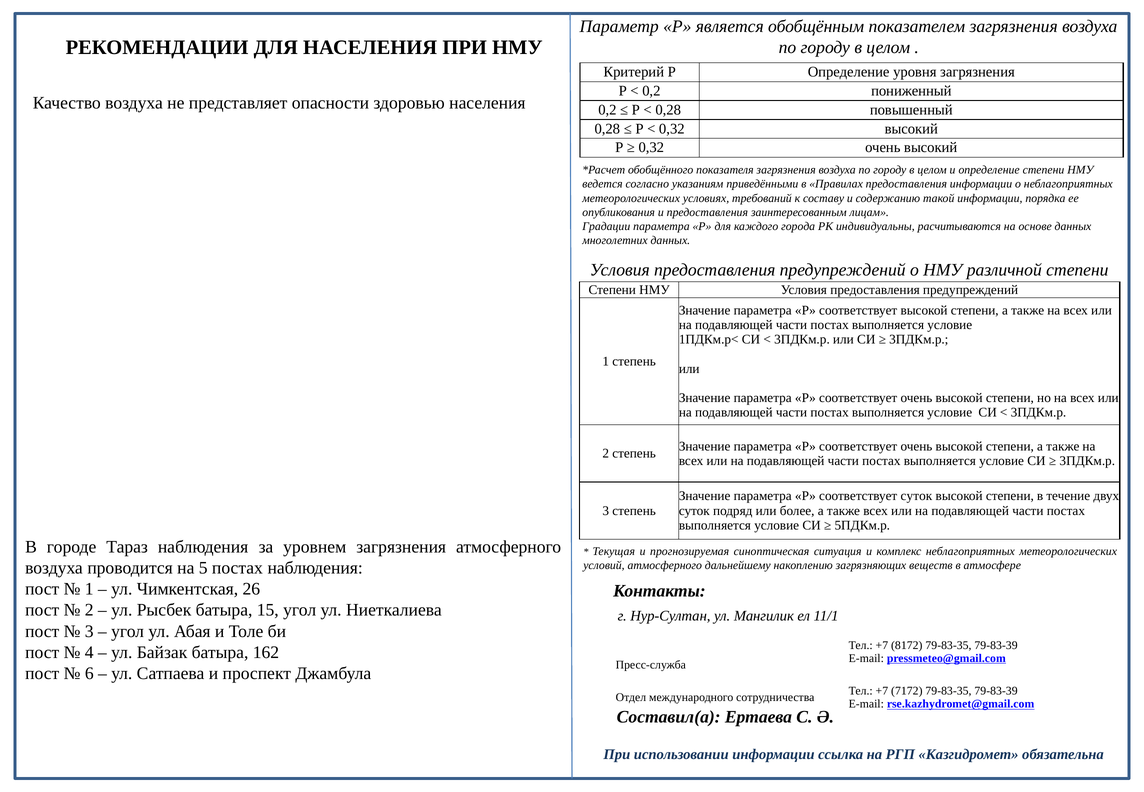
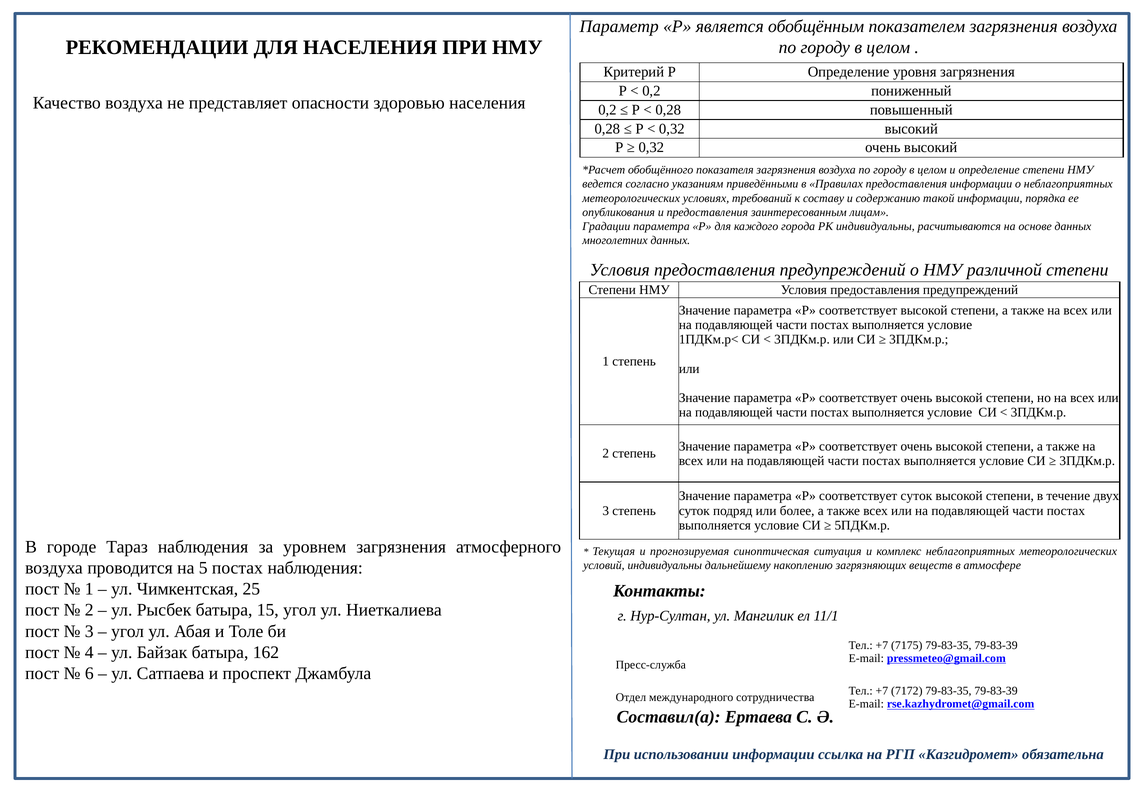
условий атмосферного: атмосферного -> индивидуальны (665, 565)
26: 26 -> 25 (251, 589)
8172: 8172 -> 7175 (907, 645)
